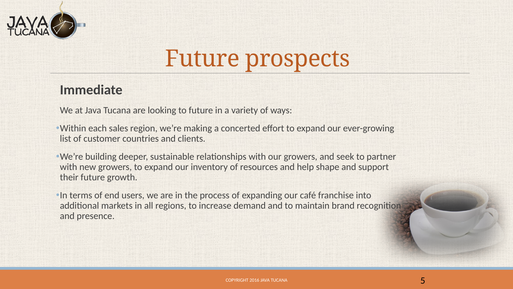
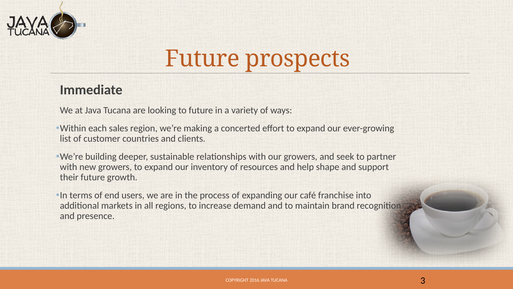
5: 5 -> 3 (423, 280)
